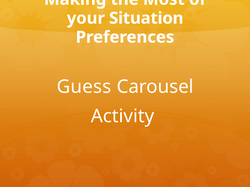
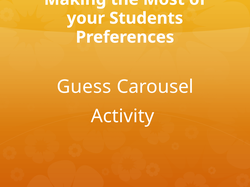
Situation: Situation -> Students (146, 18)
